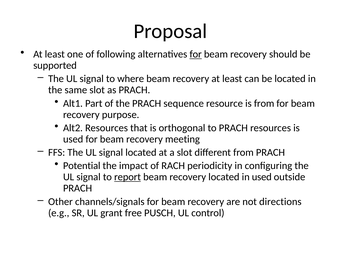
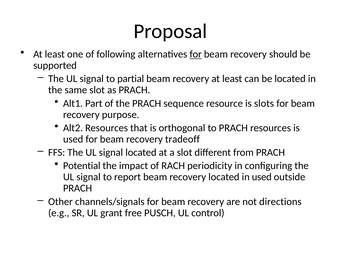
where: where -> partial (131, 79)
is from: from -> slots (264, 103)
meeting: meeting -> tradeoff (182, 139)
report underline: present -> none (128, 177)
